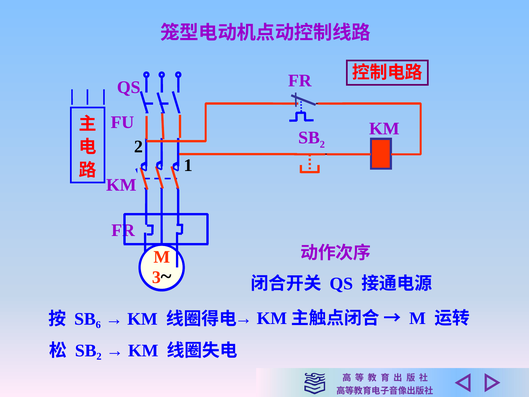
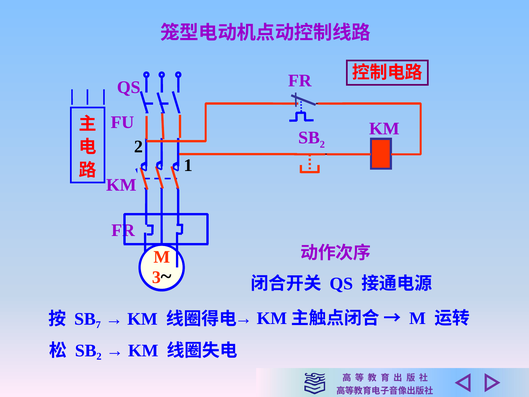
6: 6 -> 7 (98, 325)
